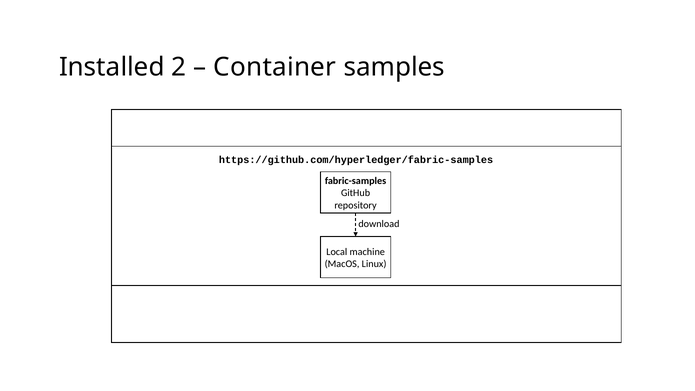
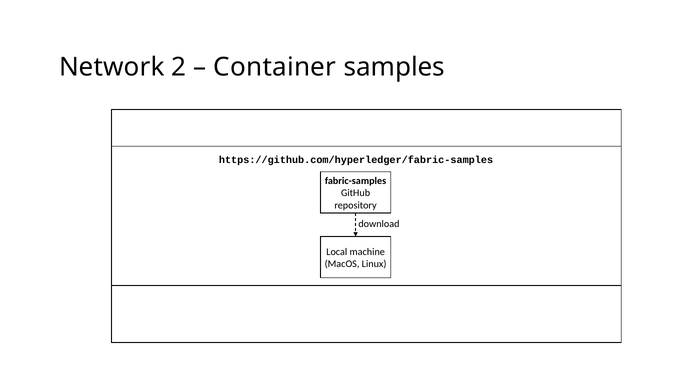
Installed: Installed -> Network (112, 67)
